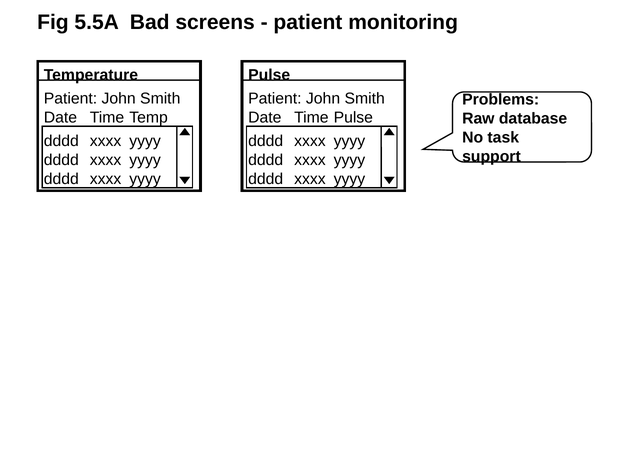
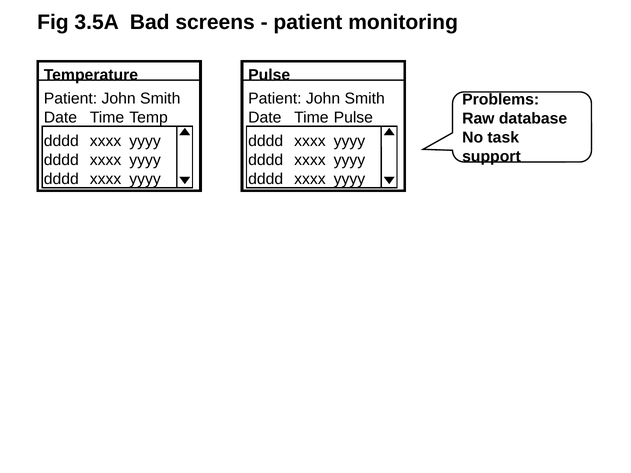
5.5A: 5.5A -> 3.5A (97, 23)
